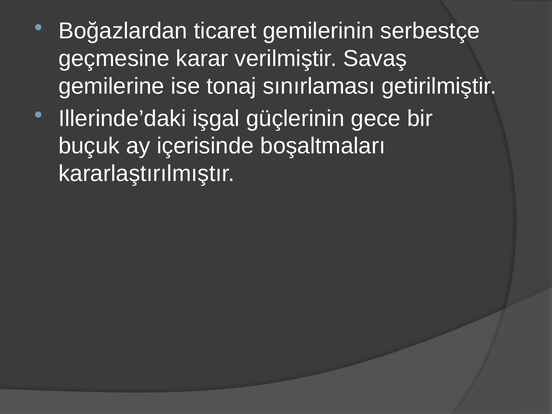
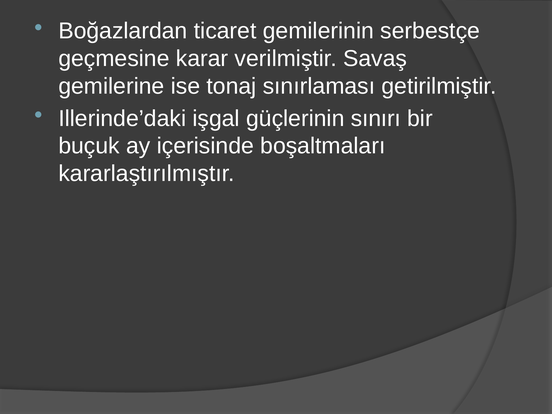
gece: gece -> sınırı (376, 118)
